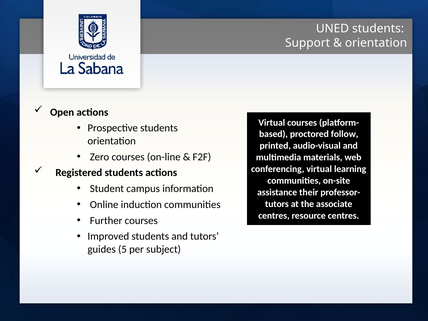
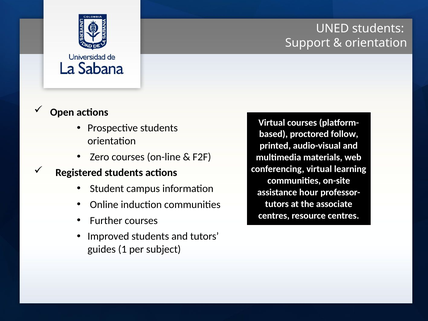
their: their -> hour (309, 192)
5: 5 -> 1 (122, 249)
